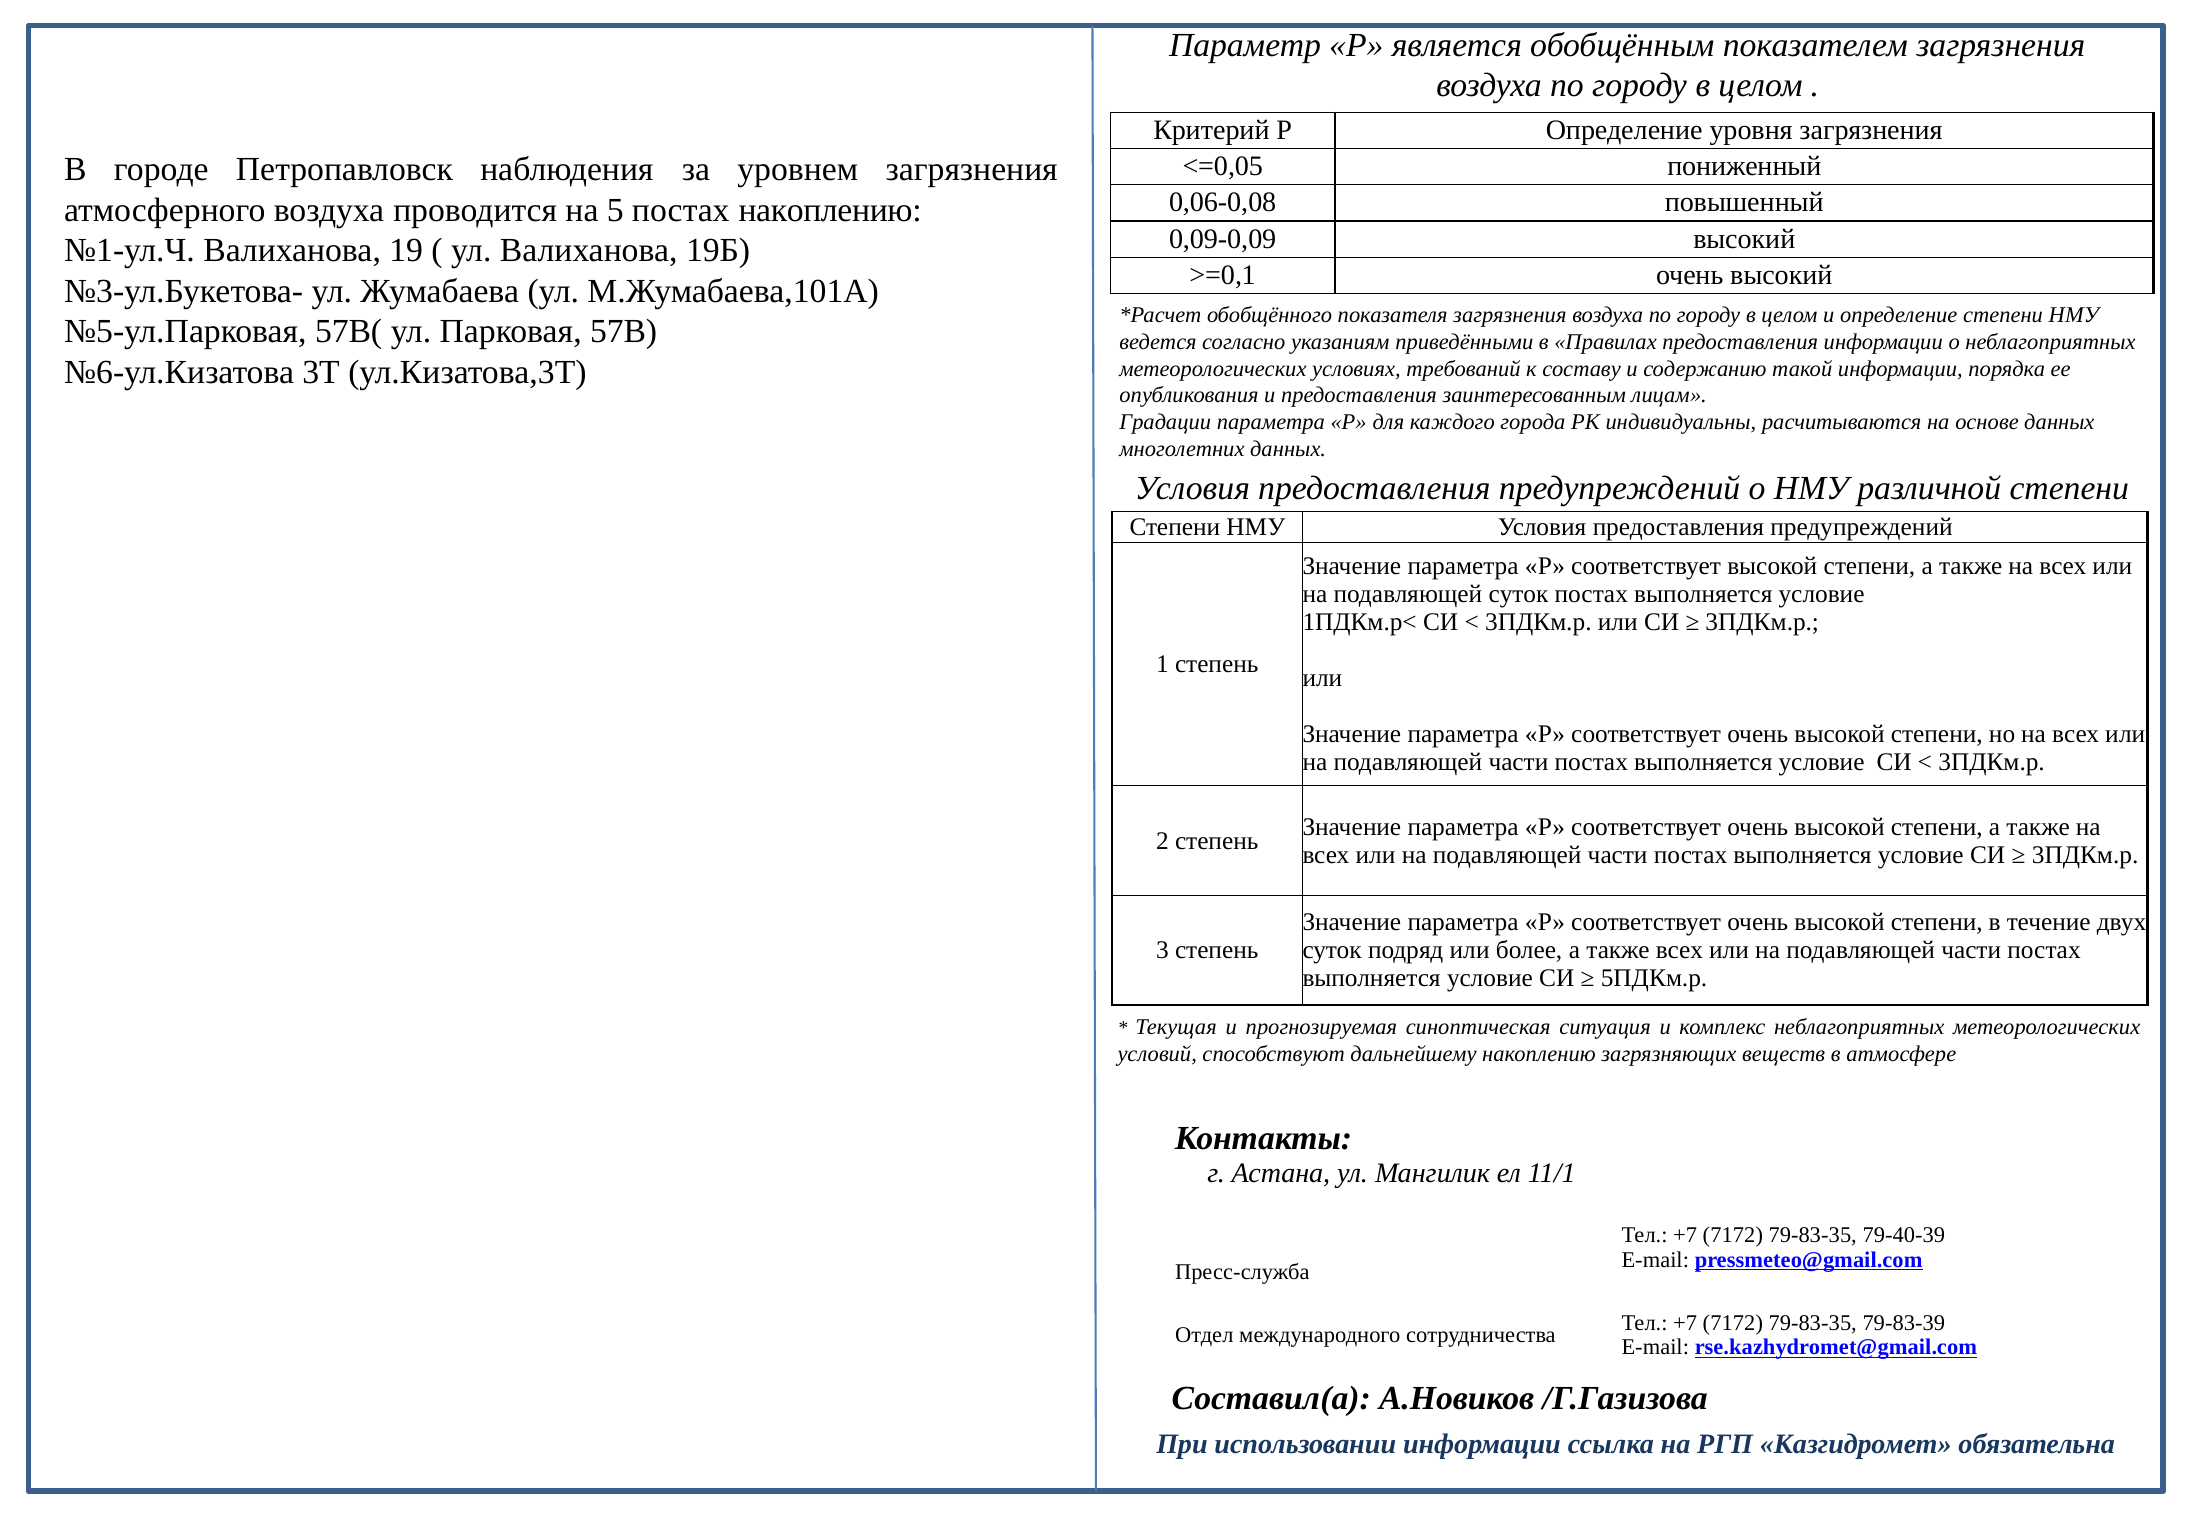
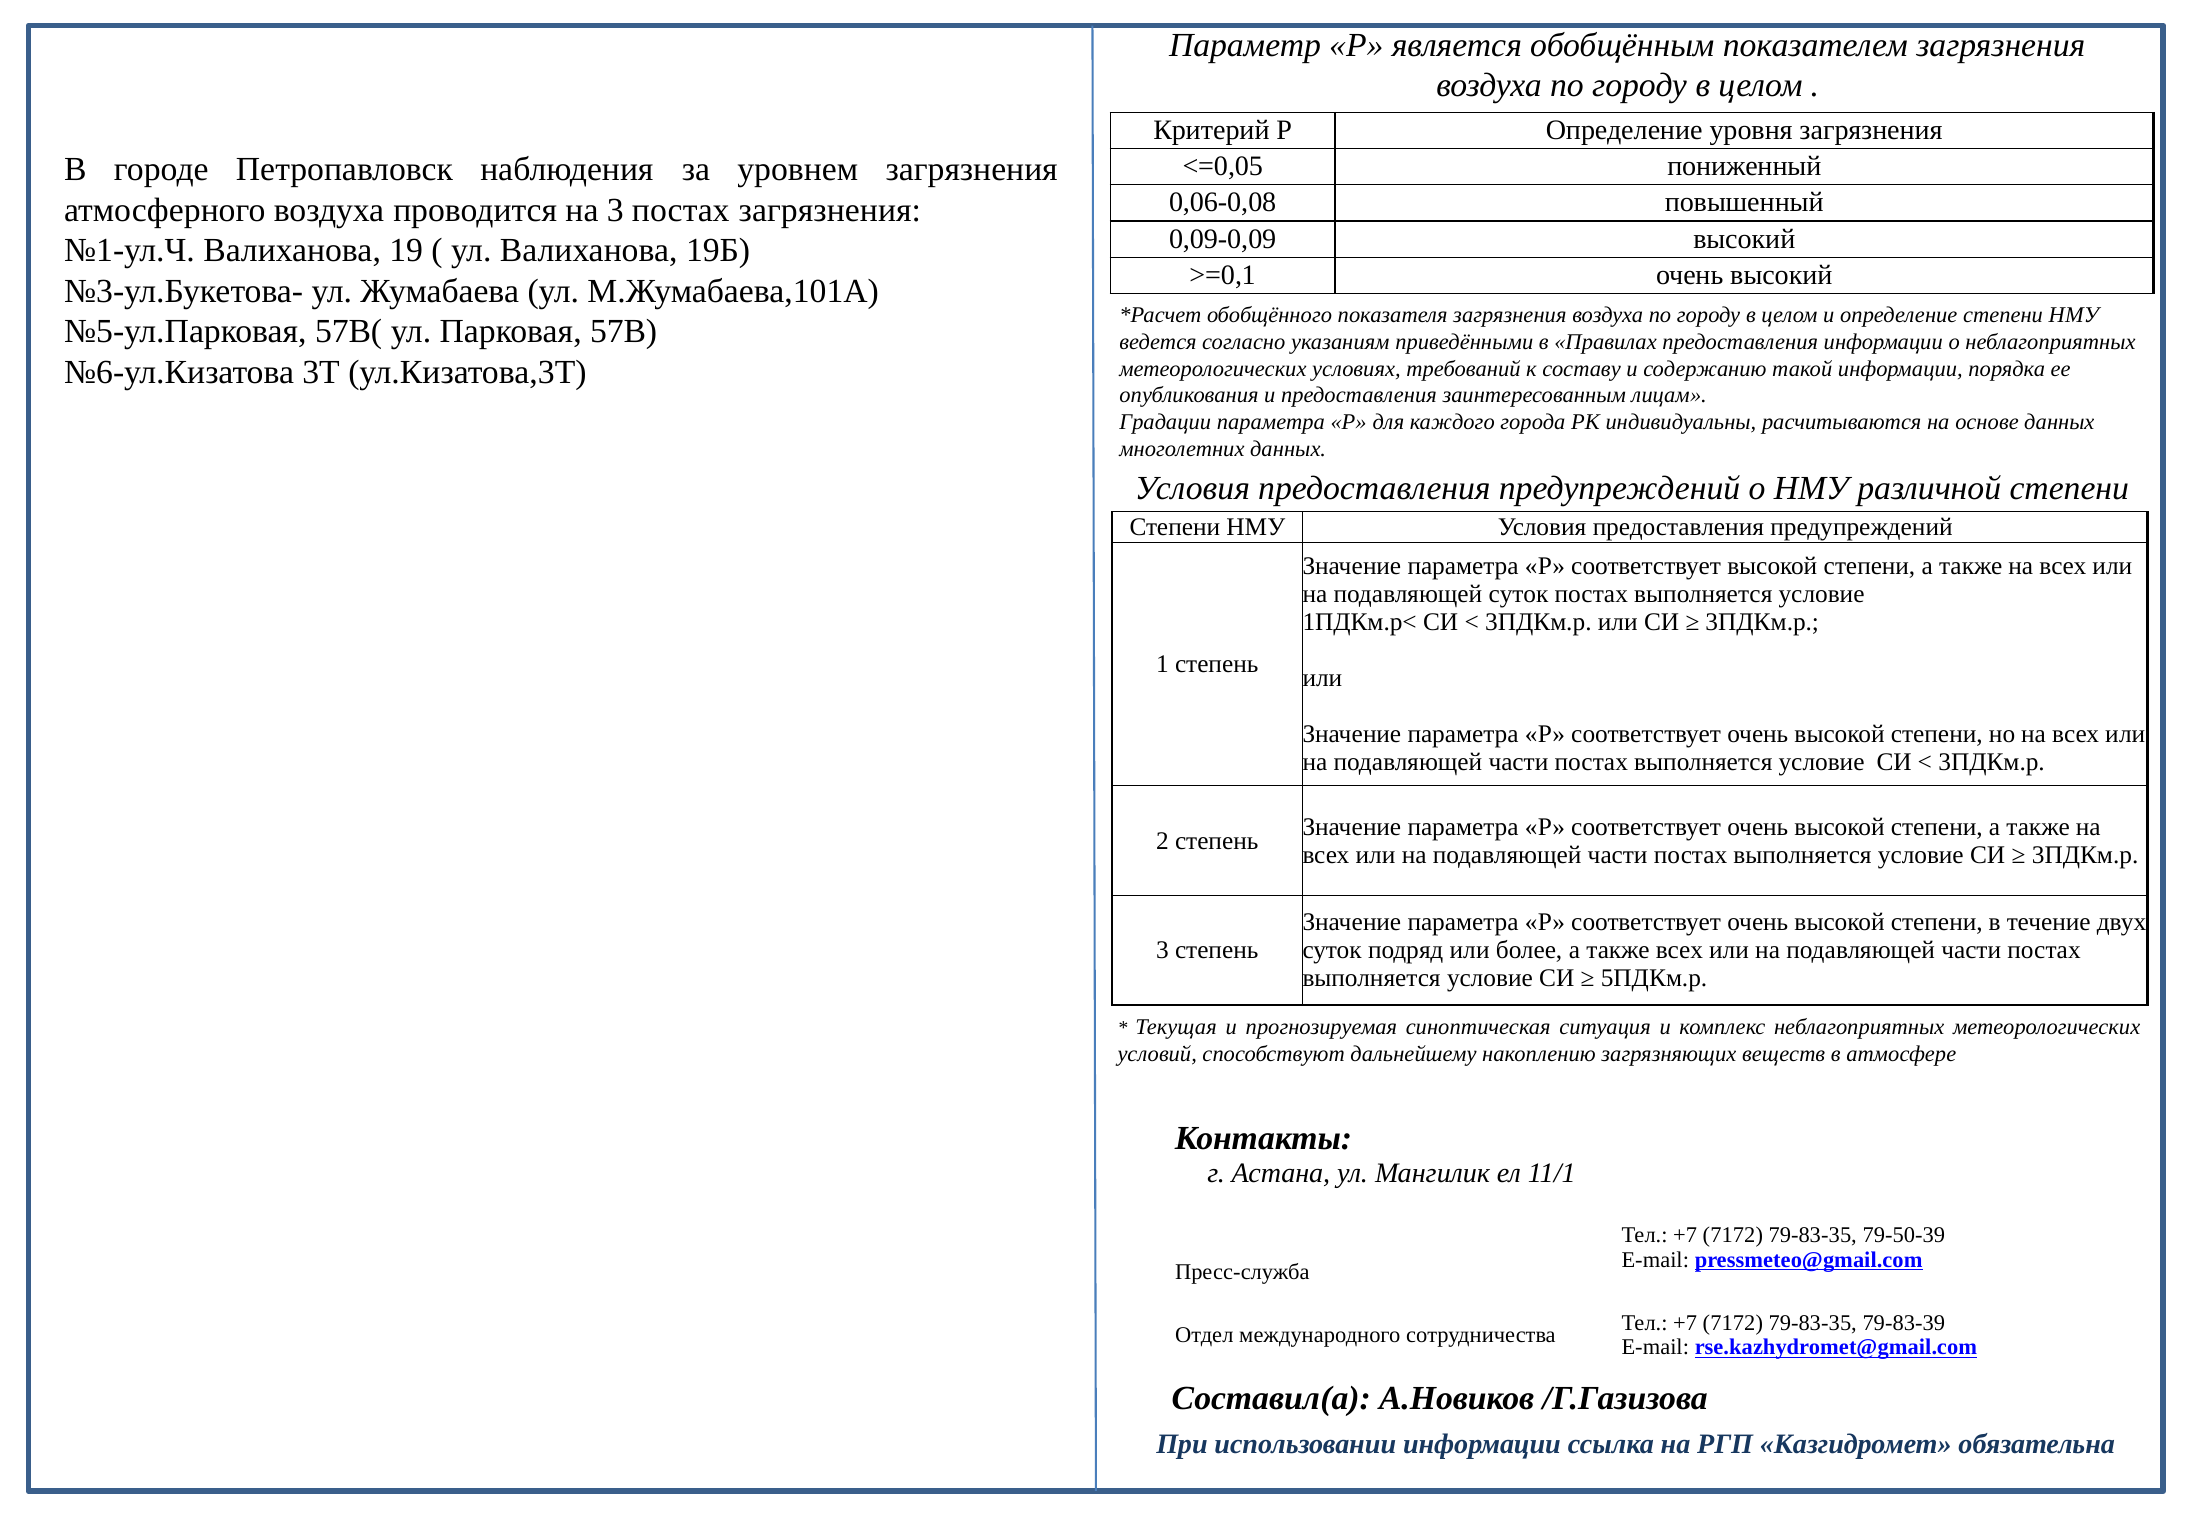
на 5: 5 -> 3 (615, 210)
постах накоплению: накоплению -> загрязнения (830, 210)
79-40-39: 79-40-39 -> 79-50-39 (1904, 1235)
